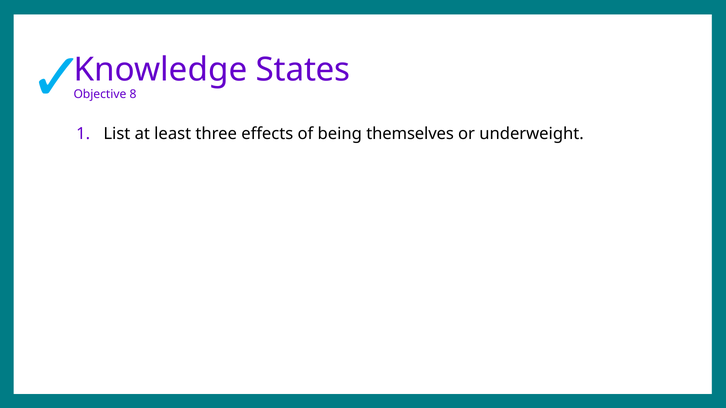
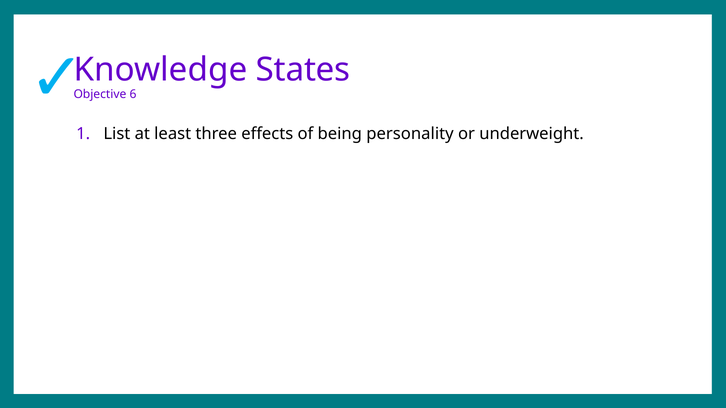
8: 8 -> 6 (133, 95)
themselves: themselves -> personality (410, 134)
